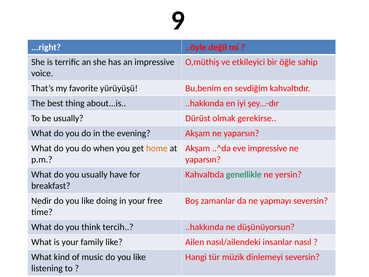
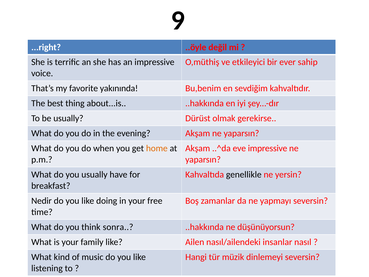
öğle: öğle -> ever (288, 62)
yürüyüşü: yürüyüşü -> yakınında (119, 88)
genellikle colour: green -> black (244, 174)
tercih: tercih -> sonra (118, 227)
